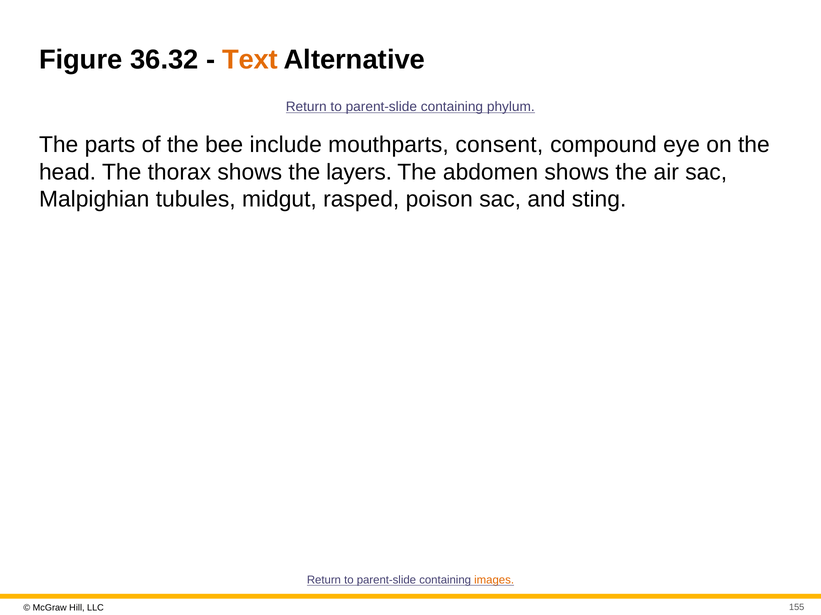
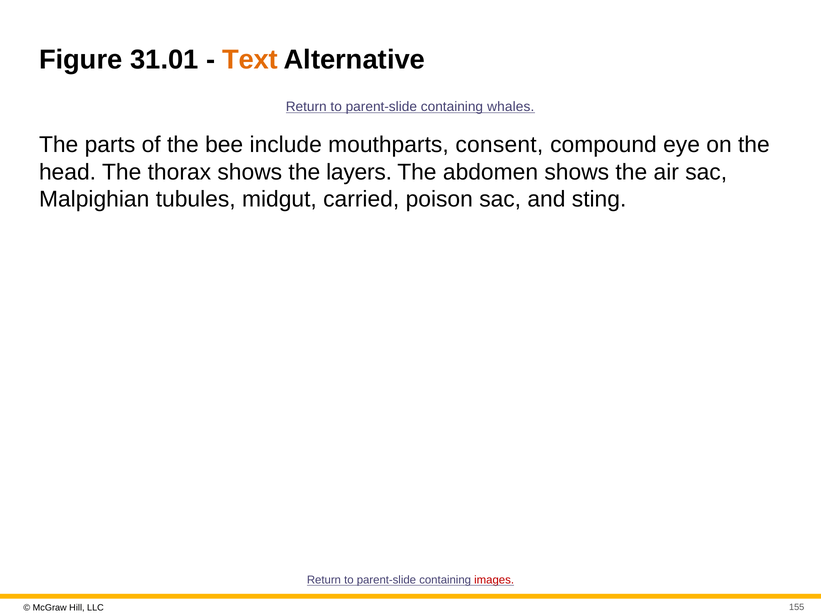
36.32: 36.32 -> 31.01 (164, 60)
phylum: phylum -> whales (511, 107)
rasped: rasped -> carried (361, 200)
images colour: orange -> red (494, 581)
